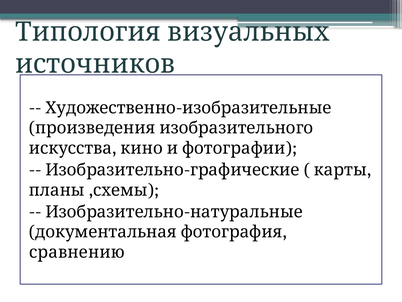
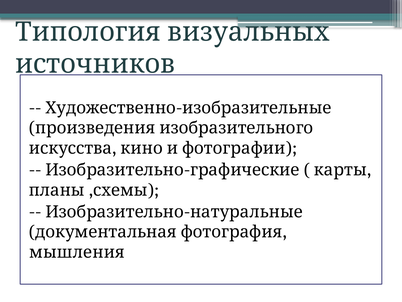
сравнению: сравнению -> мышления (77, 252)
